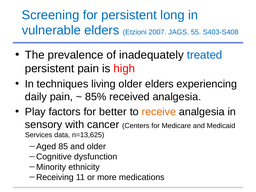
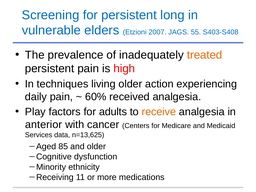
treated colour: blue -> orange (205, 55)
older elders: elders -> action (159, 84)
85%: 85% -> 60% (96, 97)
better: better -> adults (113, 112)
sensory: sensory -> anterior (44, 124)
